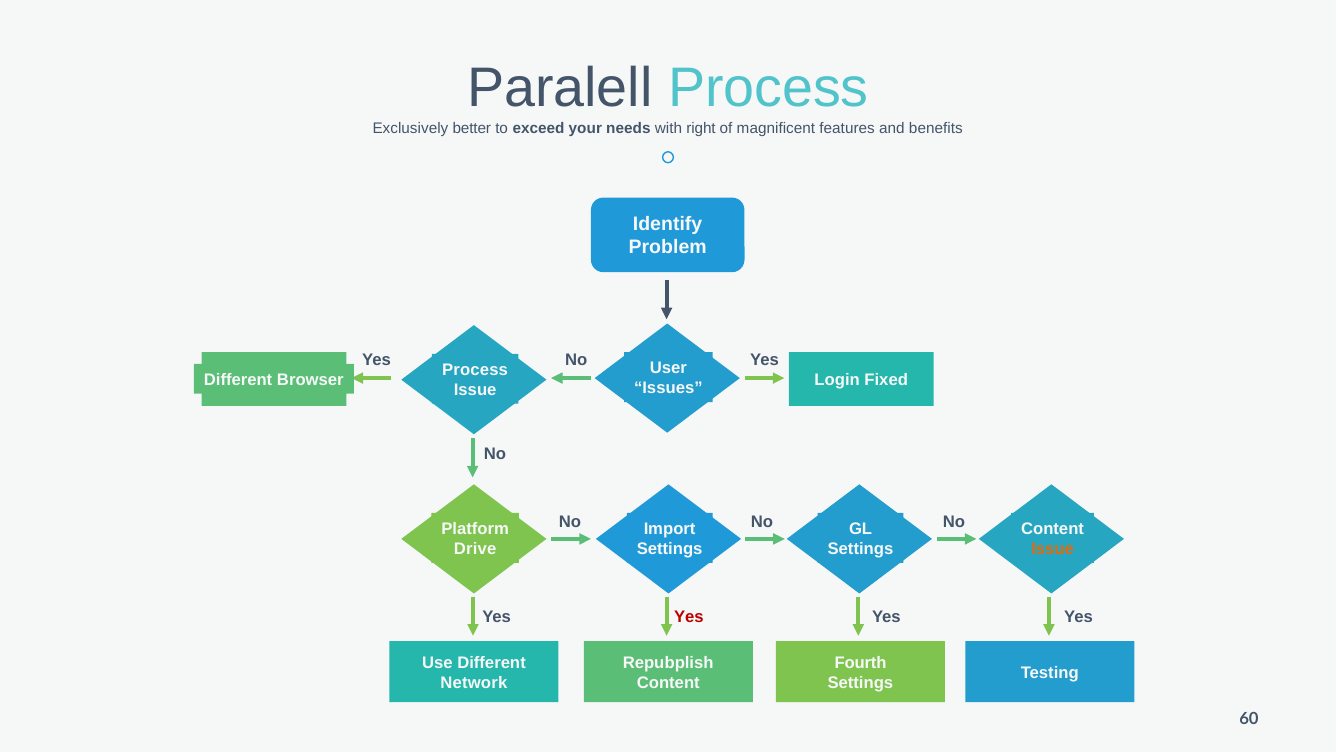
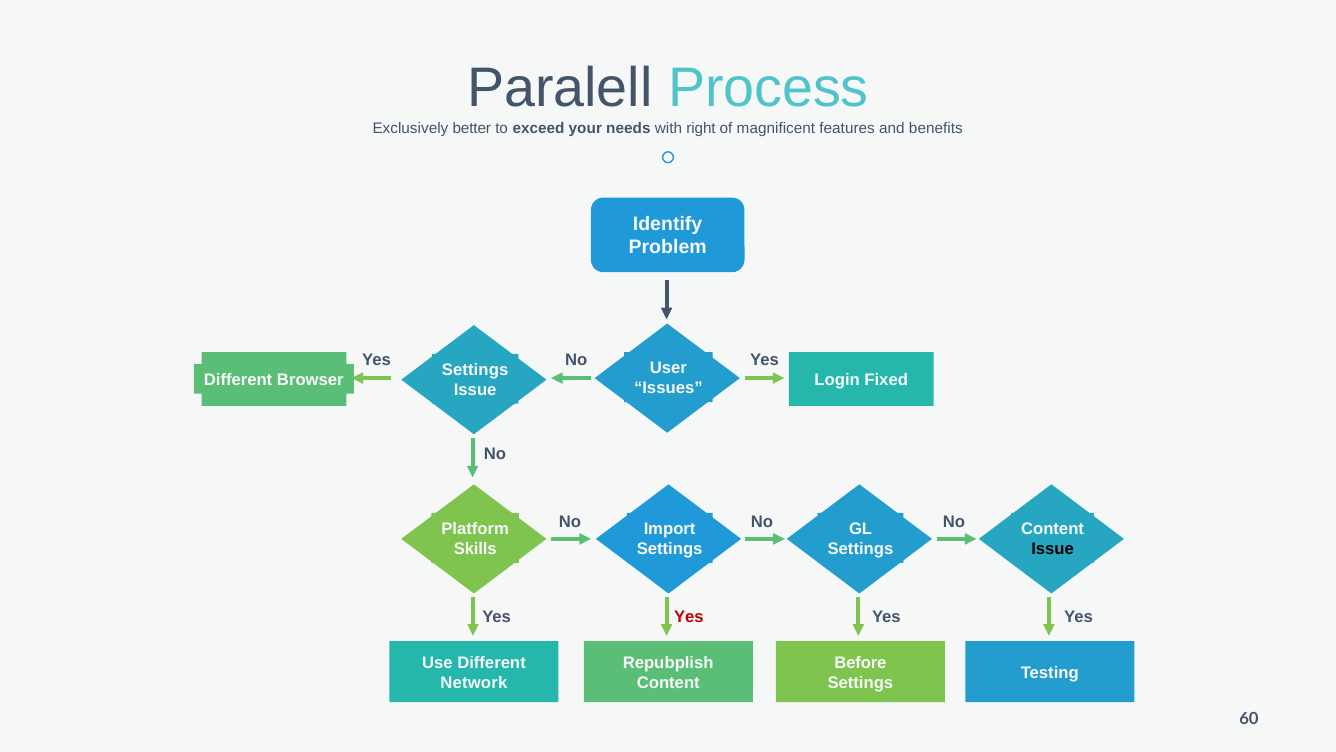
Process: Process -> Settings (475, 370)
Drive: Drive -> Skills (475, 549)
Issue colour: orange -> black (1053, 549)
Fourth: Fourth -> Before (860, 662)
